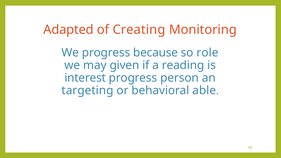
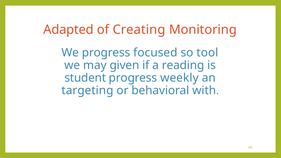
because: because -> focused (155, 53)
role: role -> tool (207, 53)
interest: interest -> student (85, 78)
person: person -> weekly (179, 78)
able: able -> with (204, 91)
